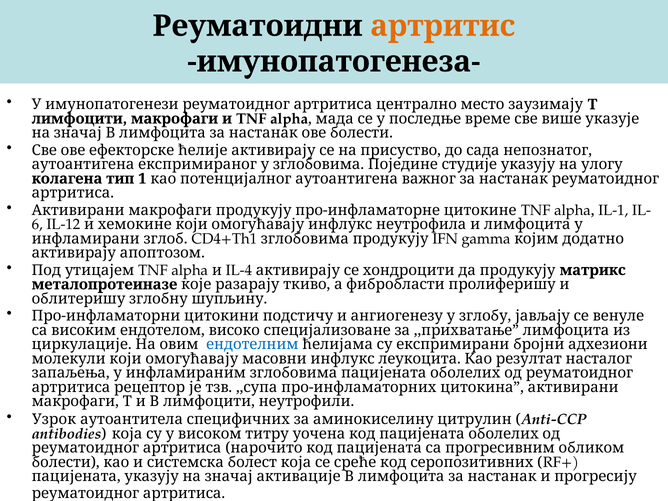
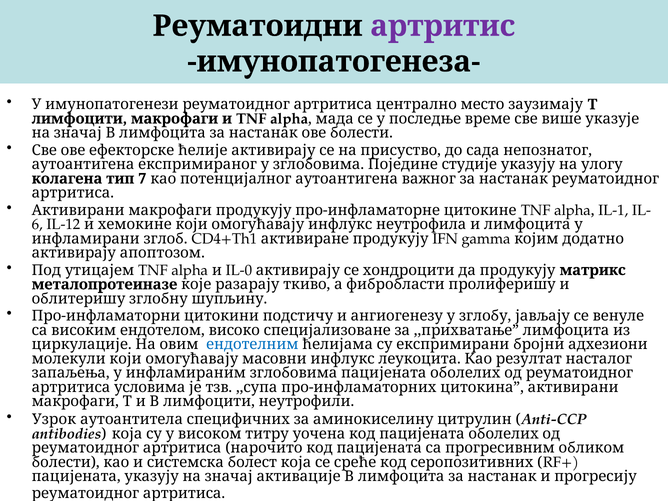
артритис colour: orange -> purple (443, 26)
1: 1 -> 7 (142, 179)
CD4+Th1 зглобовима: зглобовима -> активиране (305, 239)
IL-4: IL-4 -> IL-0 (239, 270)
рецептор: рецептор -> условима (150, 387)
